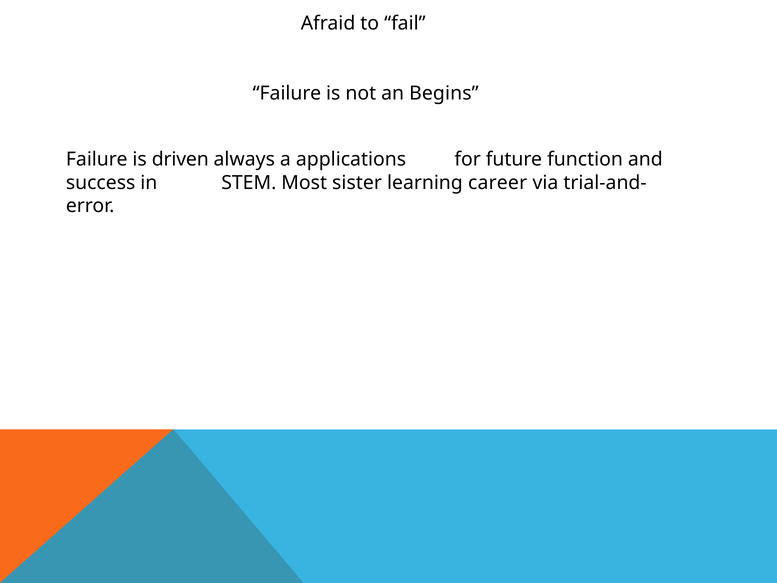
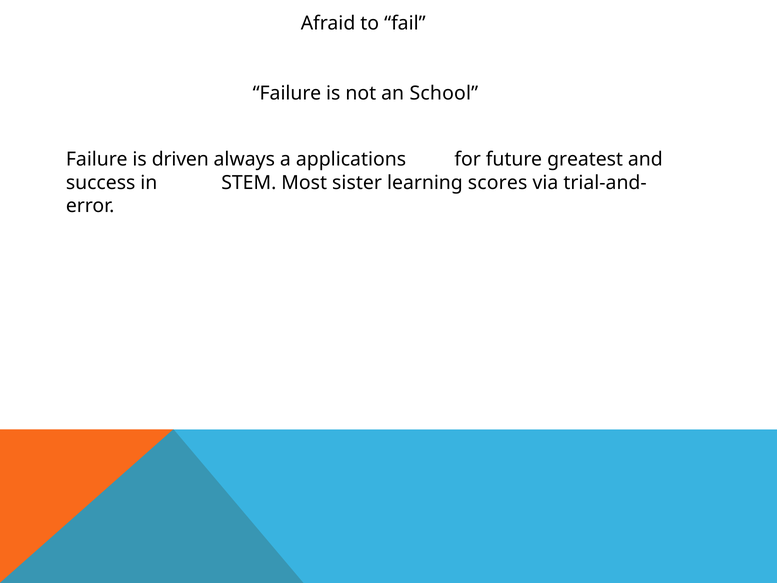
Begins: Begins -> School (444, 93)
function: function -> greatest (585, 159)
career: career -> scores (498, 183)
